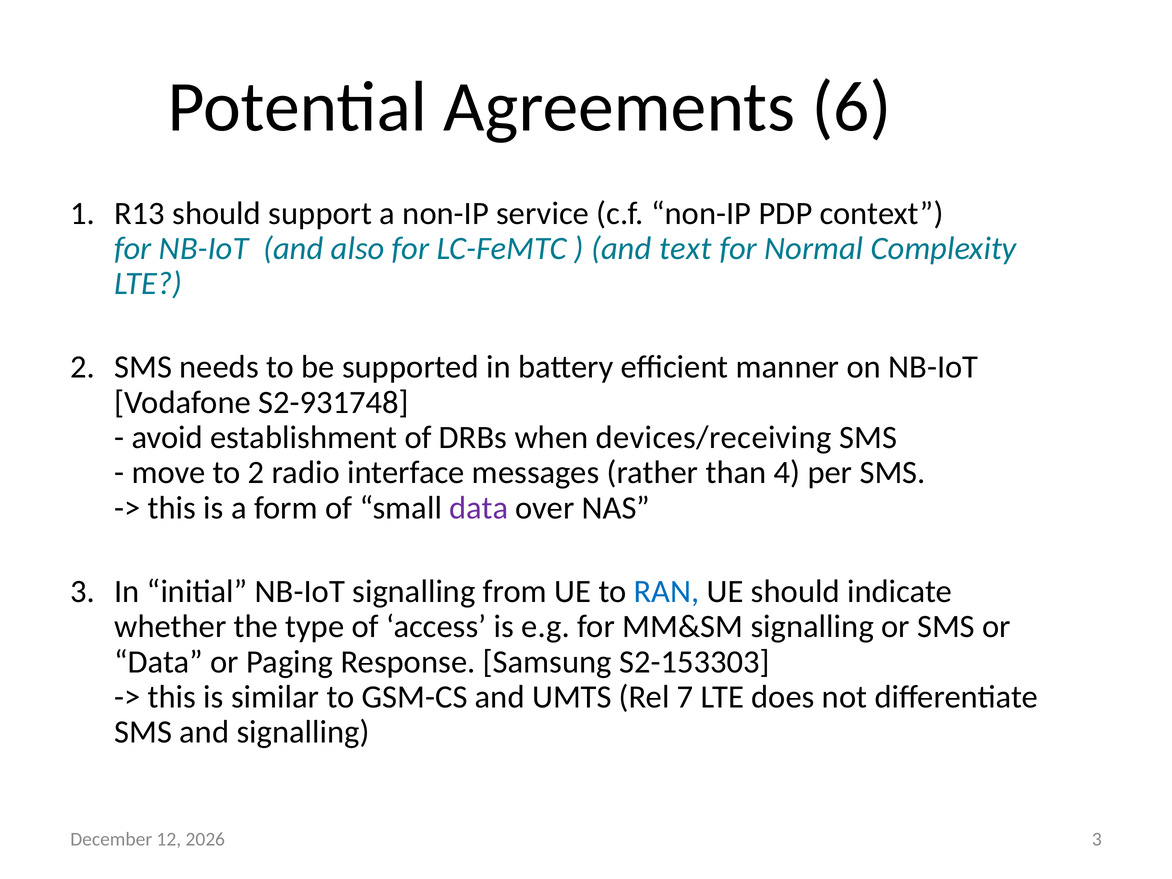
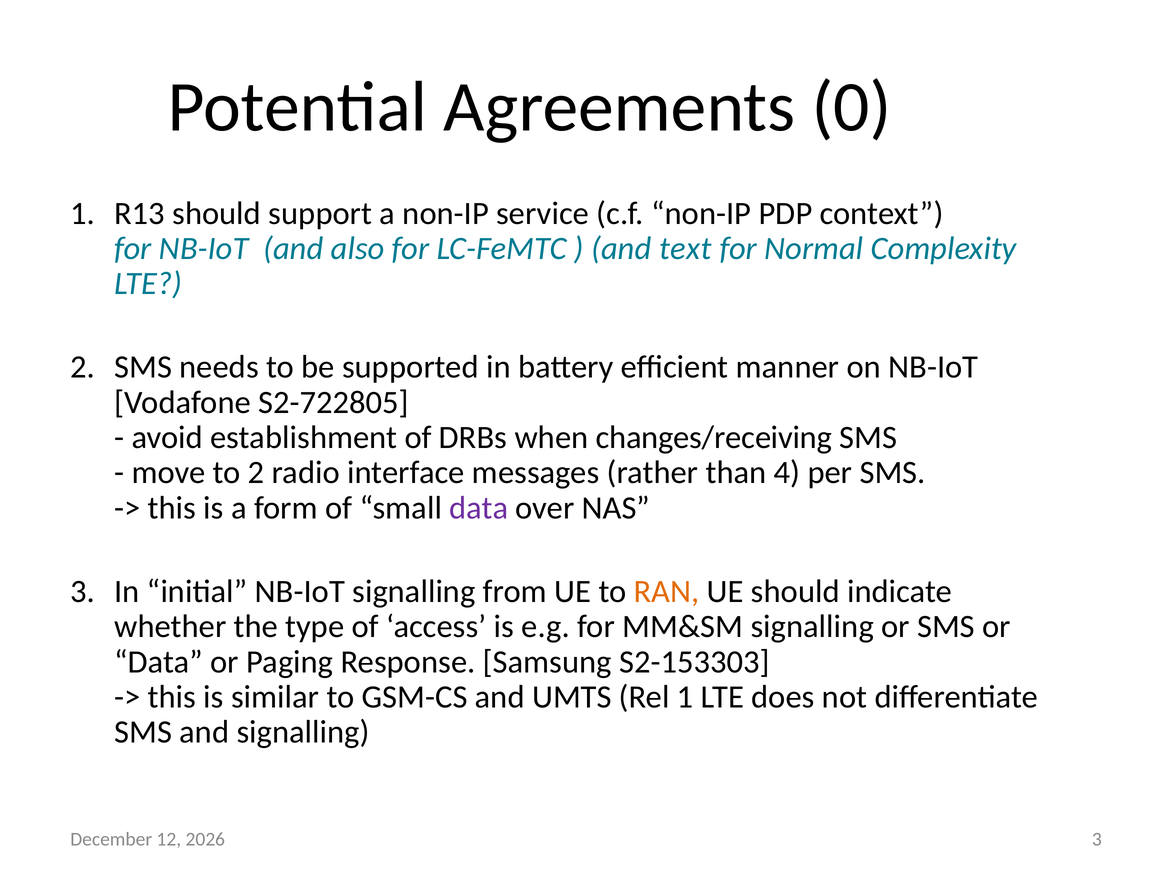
6: 6 -> 0 (852, 107)
S2-931748: S2-931748 -> S2-722805 (334, 402)
devices/receiving: devices/receiving -> changes/receiving (714, 438)
RAN colour: blue -> orange (667, 591)
Rel 7: 7 -> 1 (685, 697)
